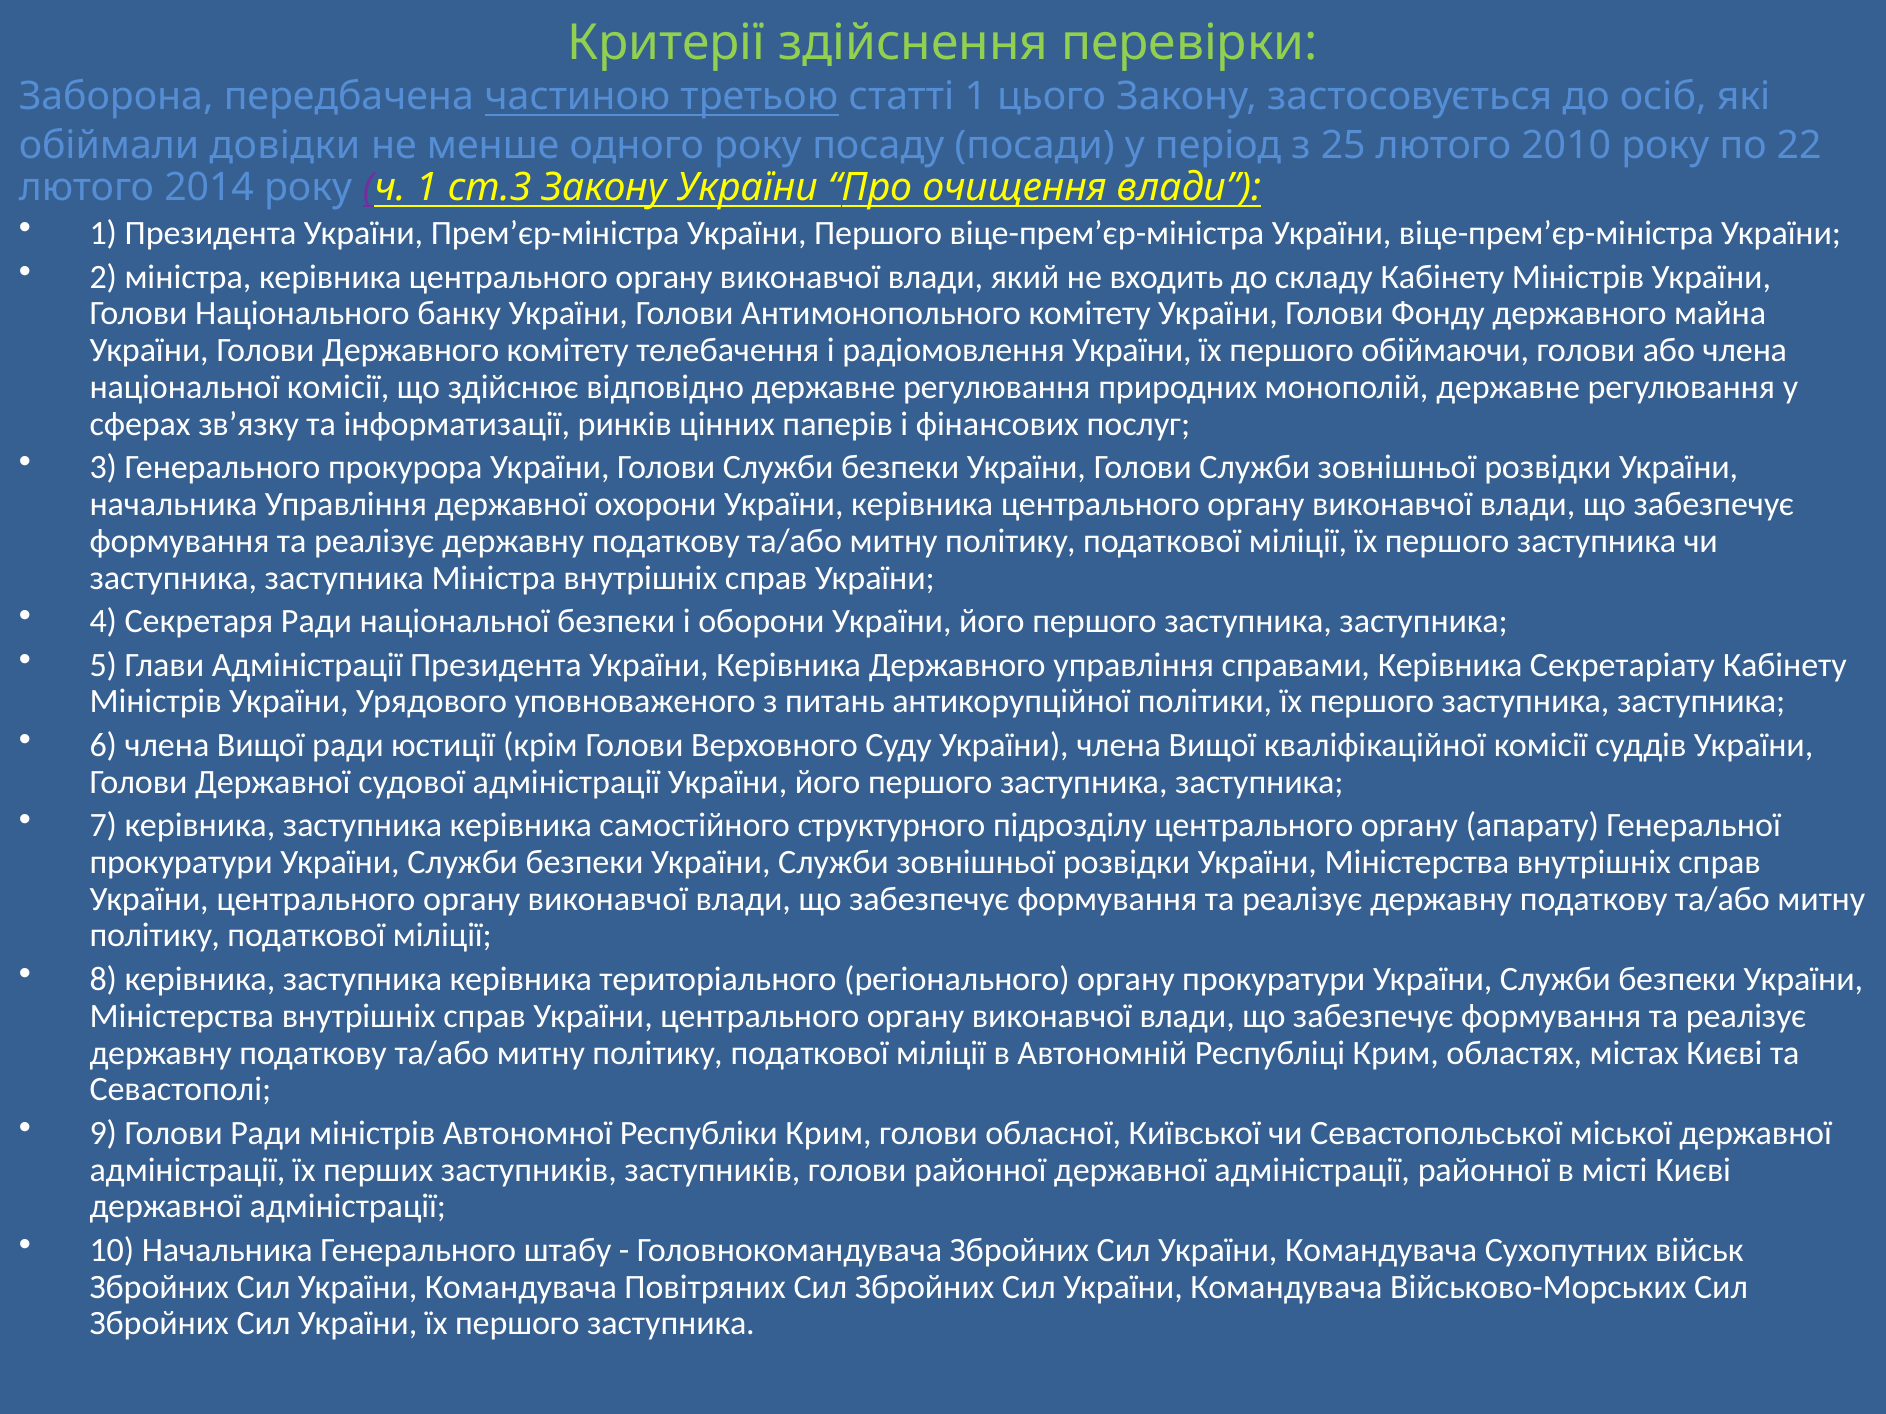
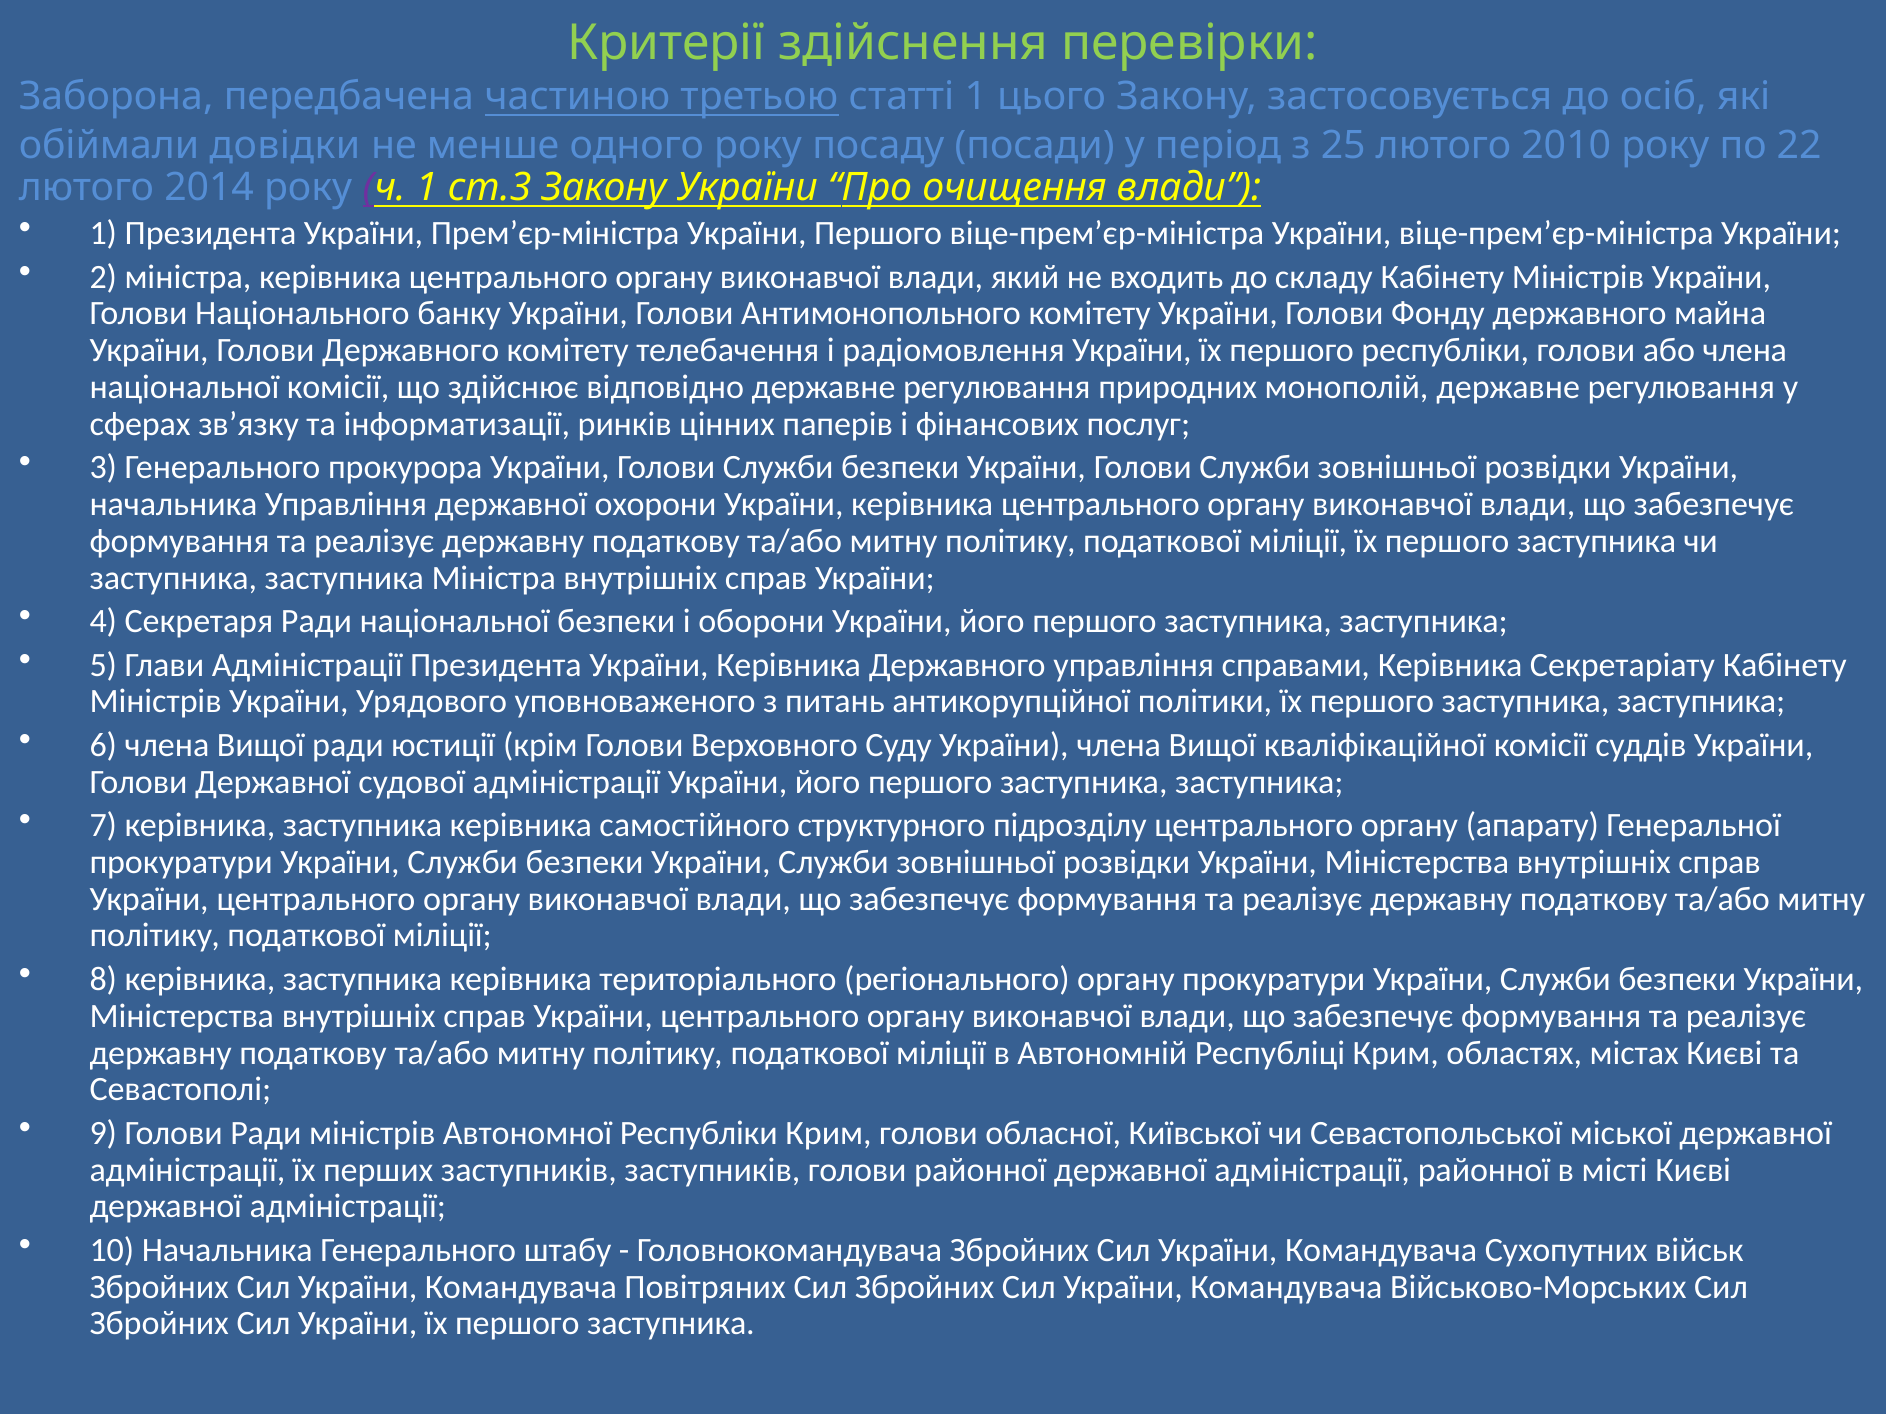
першого обіймаючи: обіймаючи -> республіки (1445, 351)
